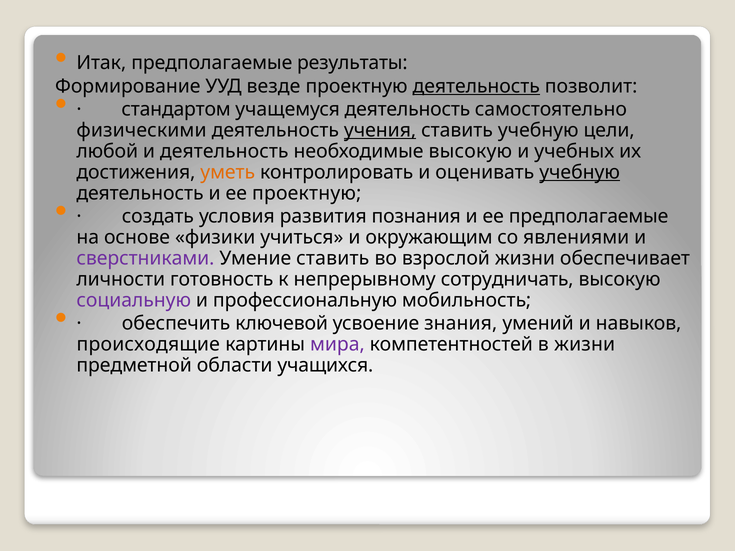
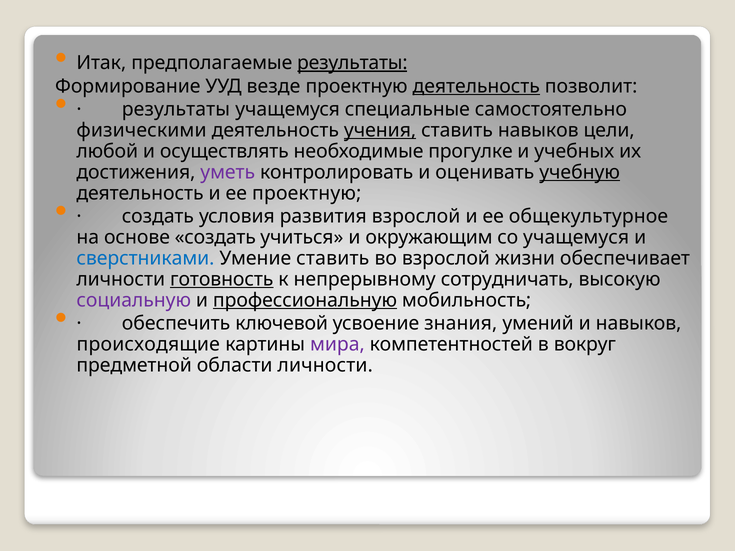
результаты underline: none -> present (352, 63)
стандартом: стандартом -> результаты (176, 109)
учащемуся деятельность: деятельность -> специальные (407, 109)
ставить учебную: учебную -> навыков (538, 130)
и деятельность: деятельность -> осуществлять (224, 151)
необходимые высокую: высокую -> прогулке (471, 151)
уметь colour: orange -> purple (228, 172)
развития познания: познания -> взрослой (416, 216)
ее предполагаемые: предполагаемые -> общекультурное (588, 216)
основе физики: физики -> создать (215, 237)
со явлениями: явлениями -> учащемуся (576, 237)
сверстниками colour: purple -> blue (145, 258)
готовность underline: none -> present (222, 279)
профессиональную underline: none -> present (305, 300)
в жизни: жизни -> вокруг (585, 344)
области учащихся: учащихся -> личности (325, 365)
